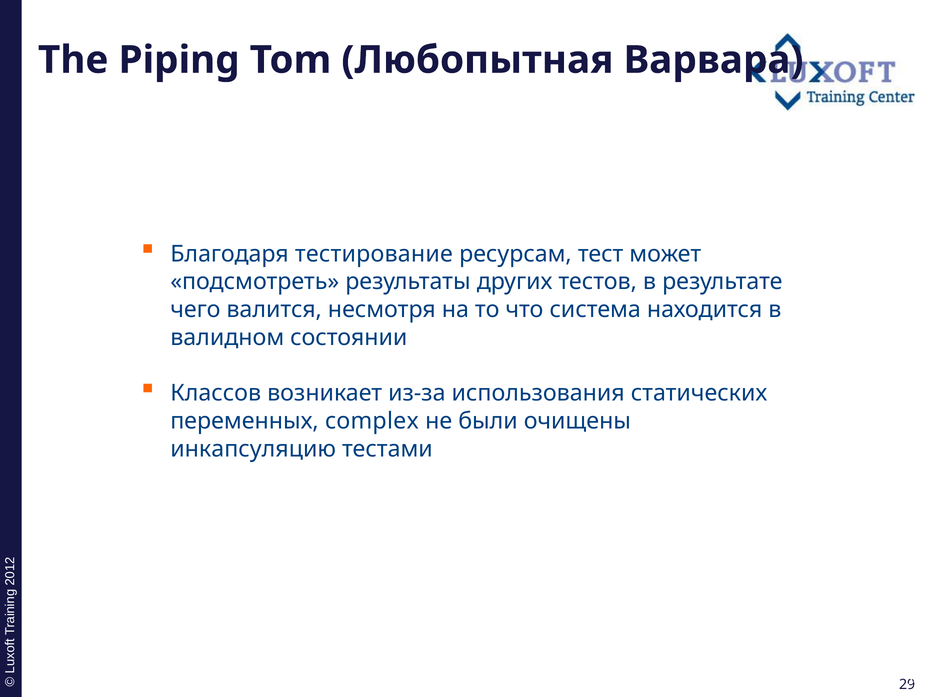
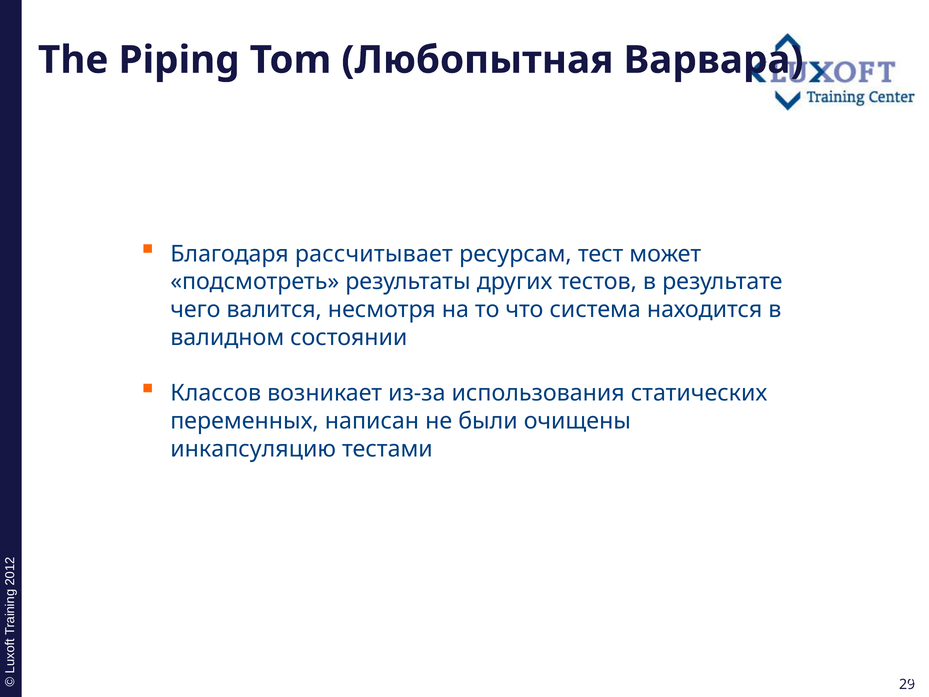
тестирование: тестирование -> рассчитывает (374, 254)
complex: complex -> написан (372, 421)
